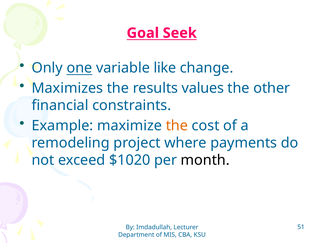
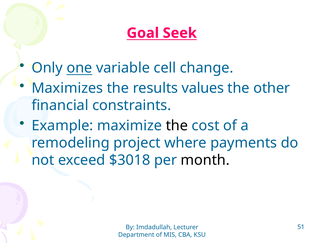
like: like -> cell (165, 68)
the colour: orange -> black (177, 126)
$1020: $1020 -> $3018 (130, 160)
